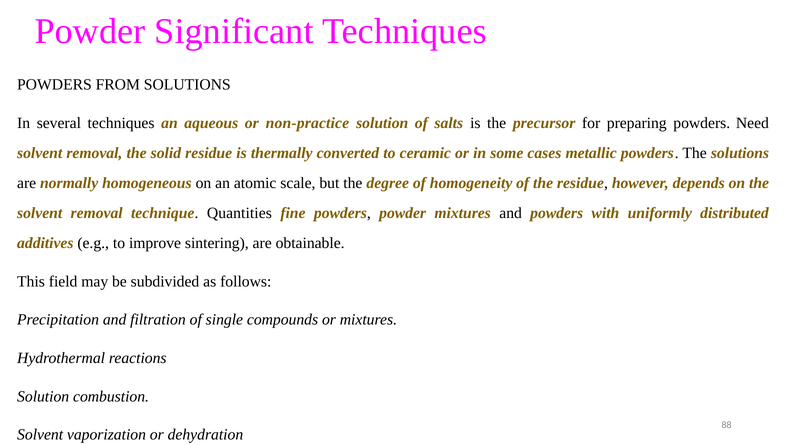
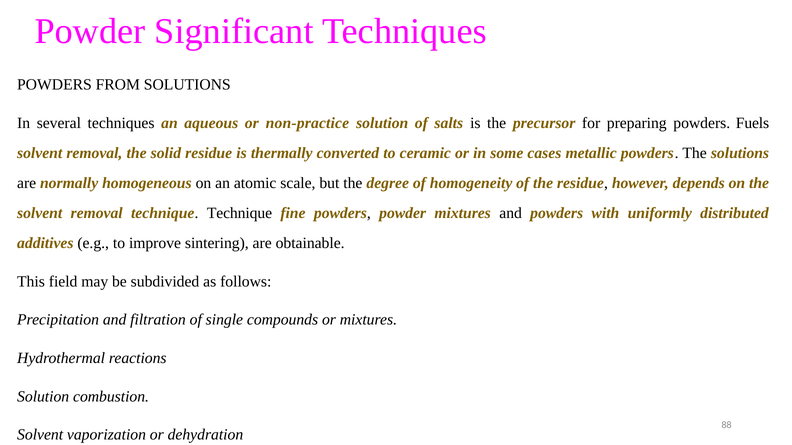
Need: Need -> Fuels (752, 123)
technique Quantities: Quantities -> Technique (239, 213)
